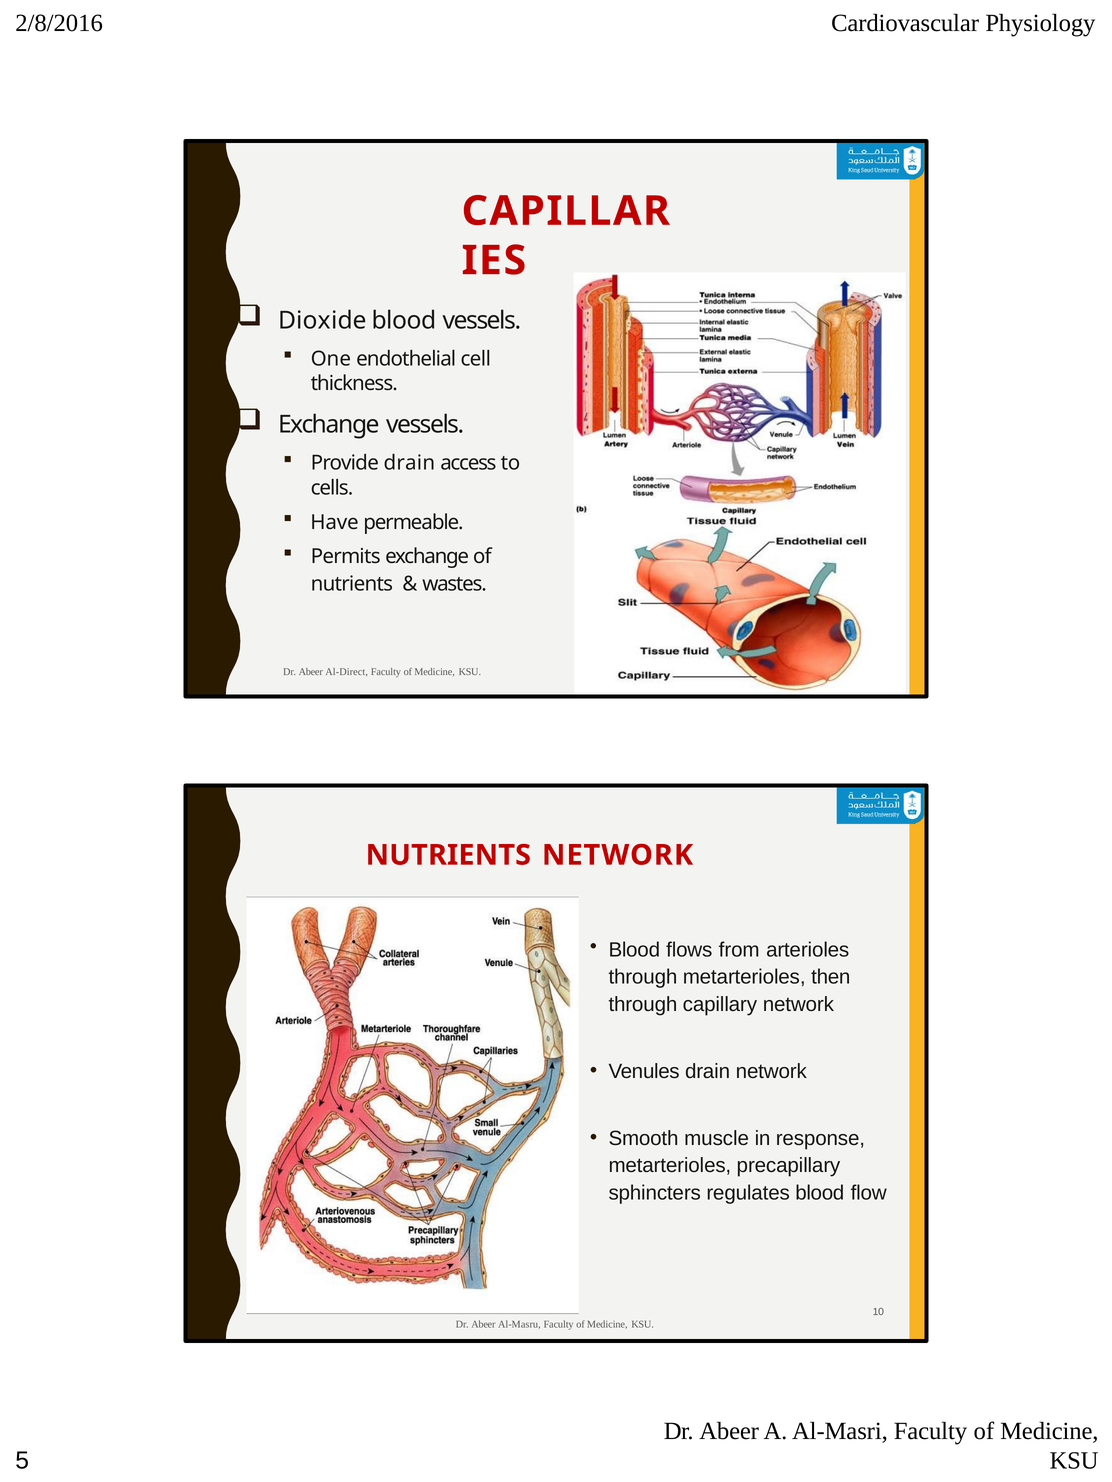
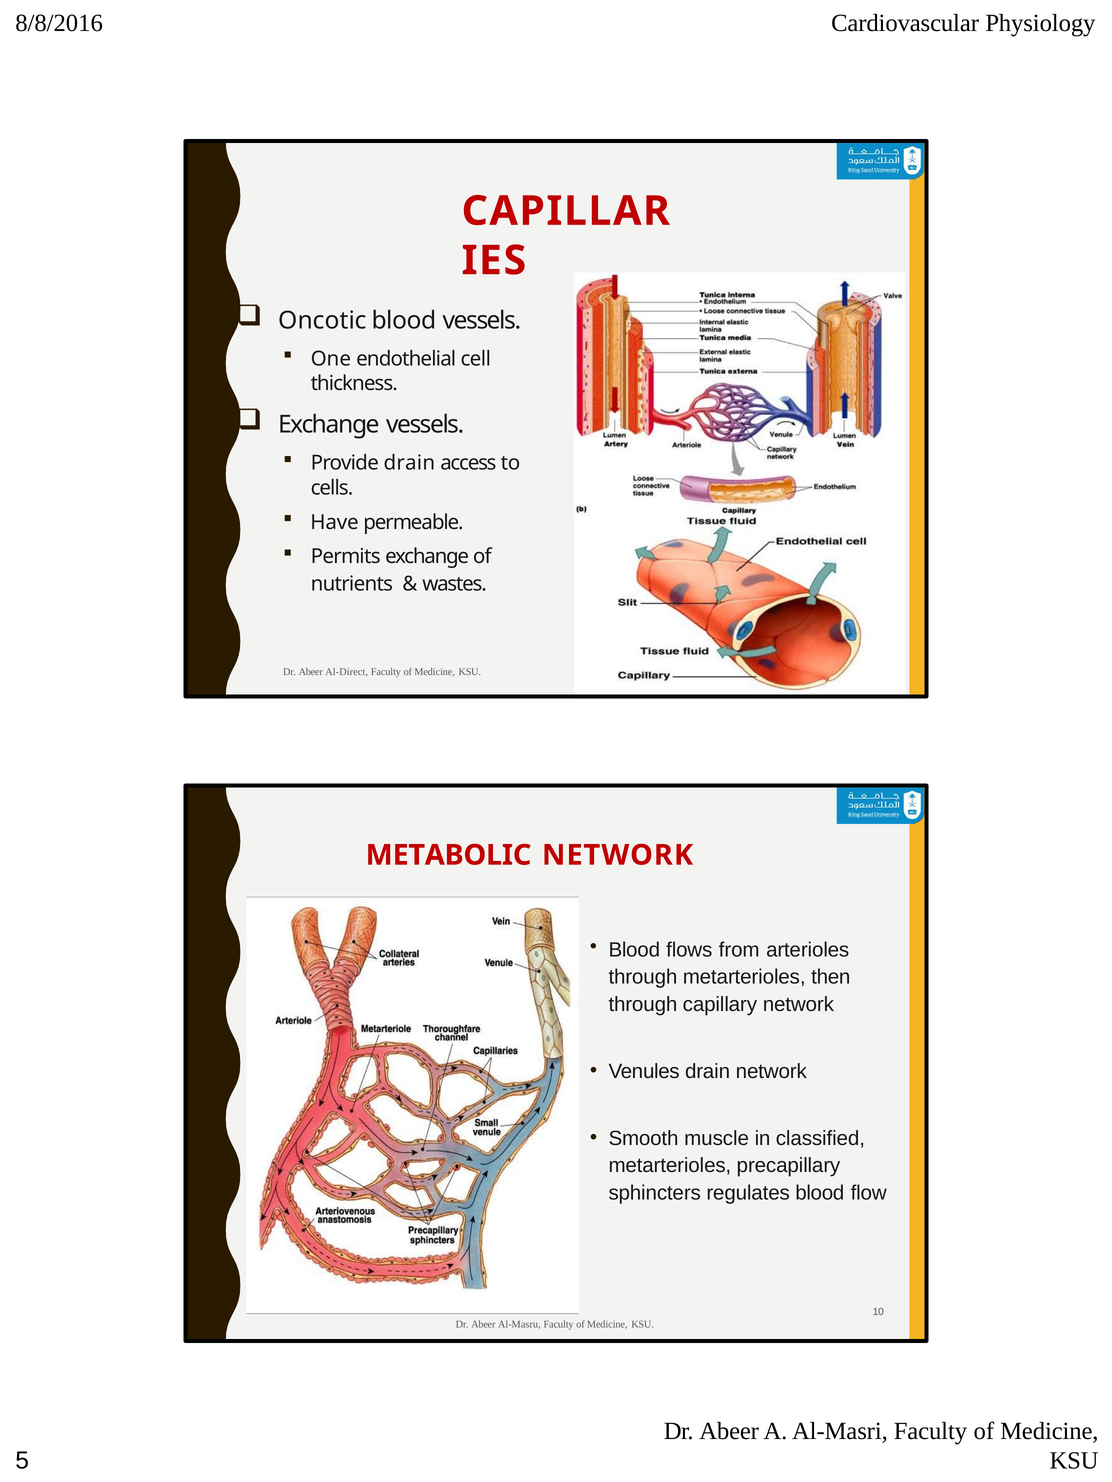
2/8/2016: 2/8/2016 -> 8/8/2016 (59, 23)
Dioxide: Dioxide -> Oncotic (323, 321)
NUTRIENTS: NUTRIENTS -> METABOLIC (448, 856)
response: response -> classified (820, 1139)
